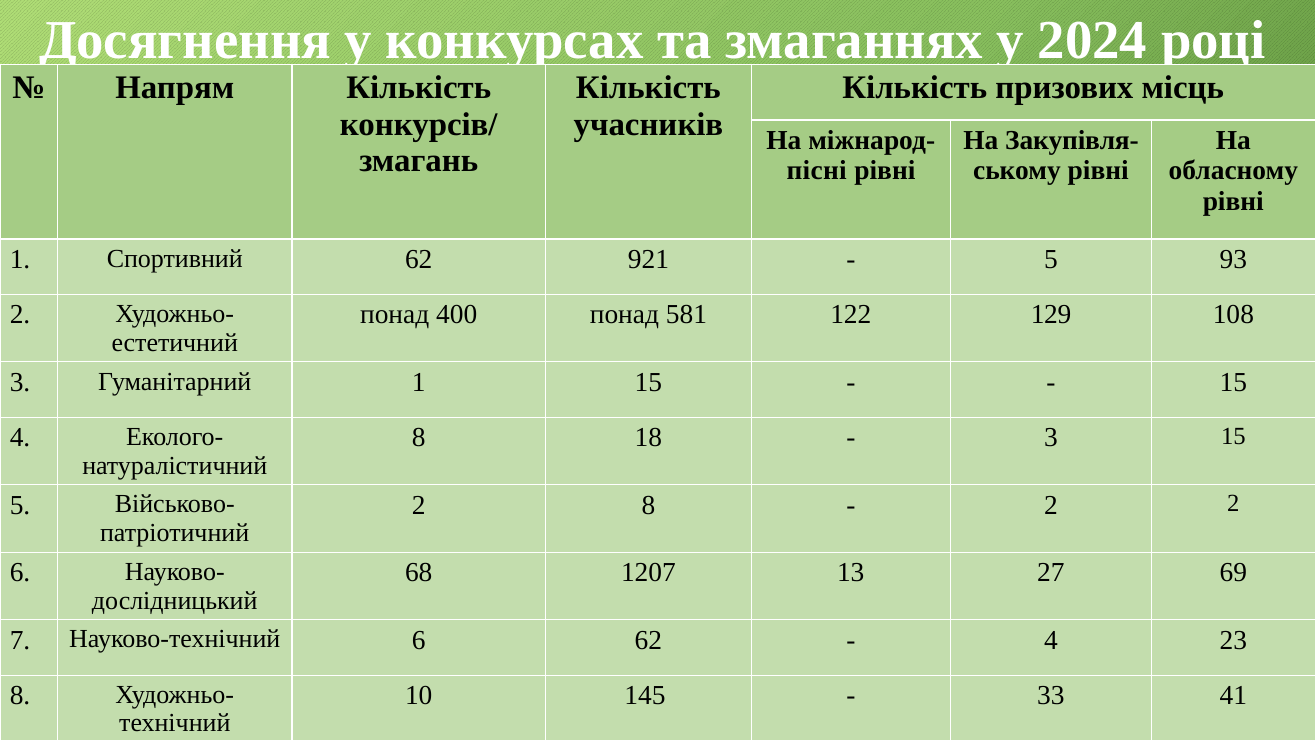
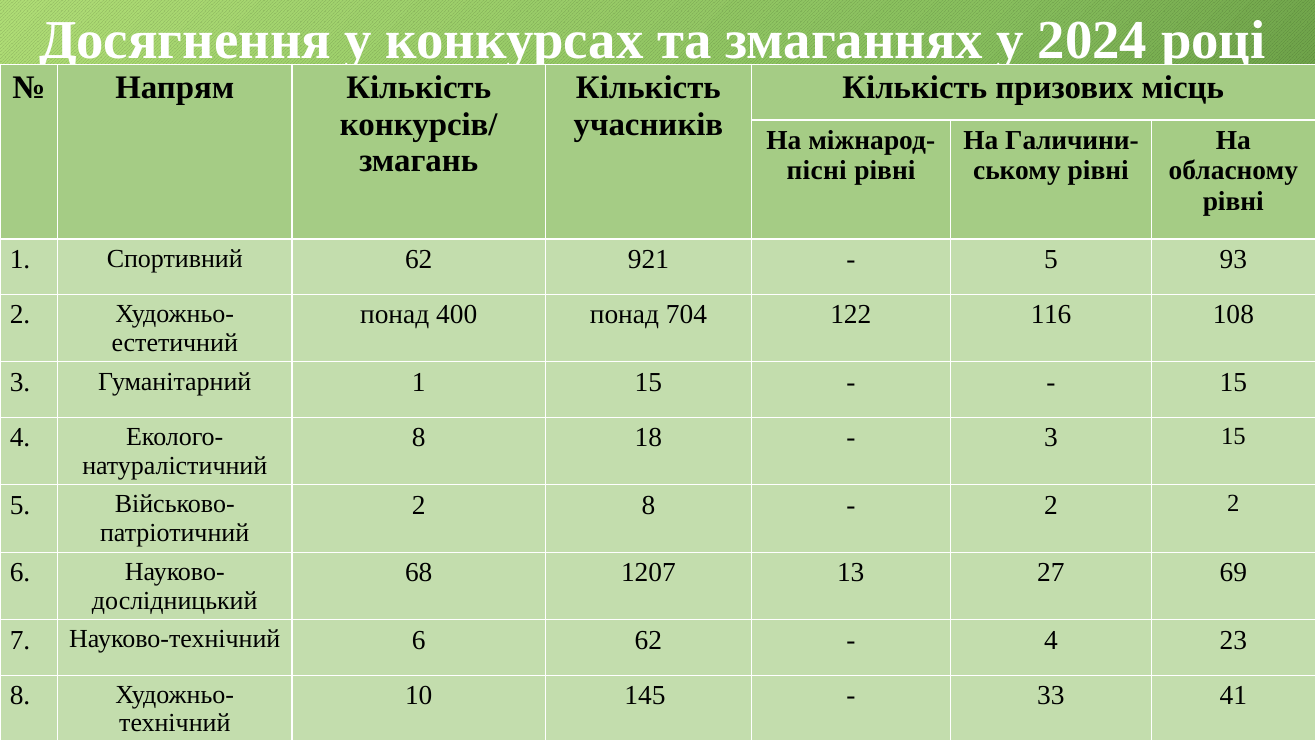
Закупівля-: Закупівля- -> Галичини- (1072, 140)
581: 581 -> 704 (686, 315)
129: 129 -> 116 (1051, 315)
